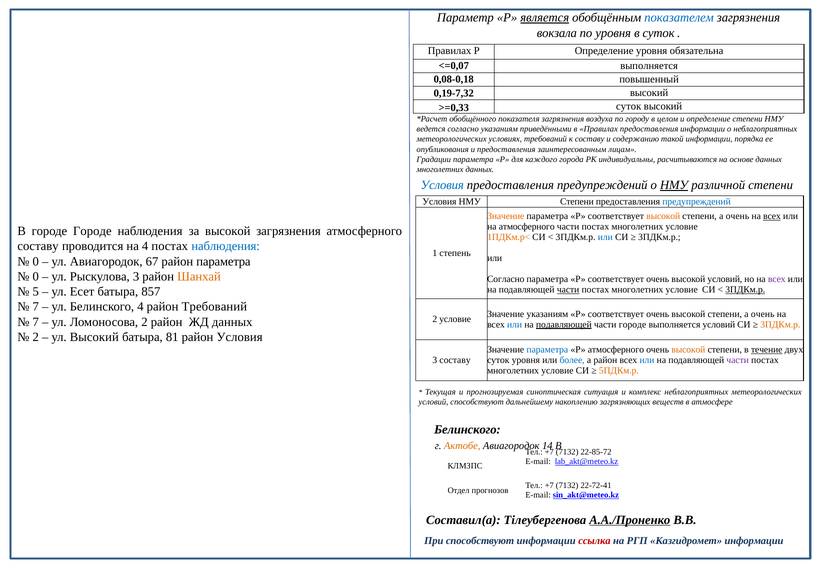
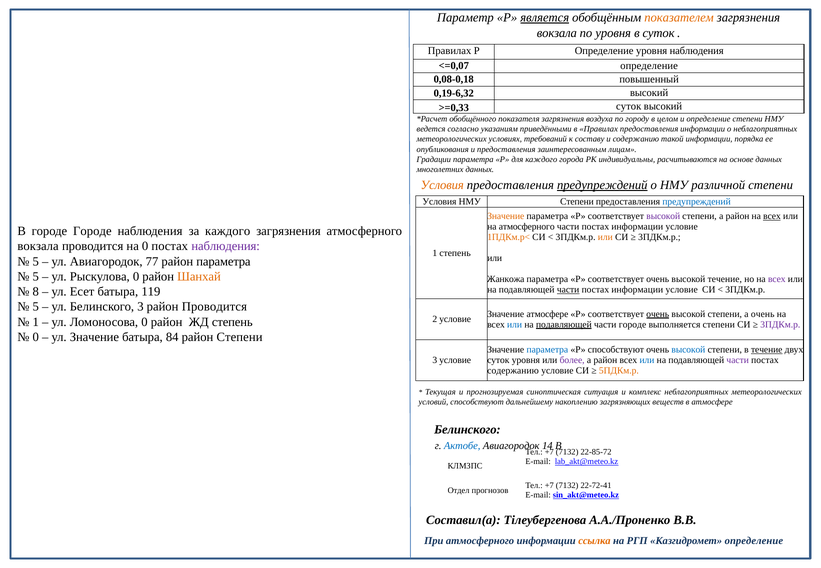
показателем colour: blue -> orange (679, 18)
уровня обязательна: обязательна -> наблюдения (697, 51)
<=0,07 выполняется: выполняется -> определение (649, 66)
0,19-7,32: 0,19-7,32 -> 0,19-6,32 (454, 93)
Условия colour: blue -> orange (442, 185)
предупреждений underline: none -> present (602, 185)
НМУ underline: present -> none (674, 185)
высокой colour: orange -> purple (663, 216)
очень: очень -> район (738, 216)
многолетних: многолетних -> информации (637, 227)
за высокой: высокой -> каждого (228, 231)
или colour: blue -> orange (605, 237)
составу: составу -> вокзала (38, 246)
на 4: 4 -> 0 (145, 246)
наблюдения colour: blue -> purple (226, 246)
0: 0 -> 5 (36, 262)
67: 67 -> 77 (152, 262)
0: 0 -> 5 (36, 277)
Рыскулова 3: 3 -> 0 (136, 277)
Согласно: Согласно -> Жанкожа (506, 279)
высокой условий: условий -> течение (725, 279)
многолетних: многолетних -> информации (637, 290)
3ПДКм.р underline: present -> none (745, 290)
5: 5 -> 8 (36, 292)
857: 857 -> 119 (151, 292)
7: 7 -> 5 (36, 307)
Белинского 4: 4 -> 3 (140, 307)
район Требований: Требований -> Проводится (214, 307)
Значение указаниям: указаниям -> атмосфере (547, 314)
очень underline: none -> present (658, 314)
7: 7 -> 1 (36, 322)
Ломоносова 2: 2 -> 0 (144, 322)
ЖД данных: данных -> степень (232, 322)
выполняется условий: условий -> степени (719, 325)
3ПДКм.р colour: orange -> purple (780, 325)
2: 2 -> 0 (36, 337)
ул Высокий: Высокий -> Значение (94, 337)
81: 81 -> 84 (172, 337)
район Условия: Условия -> Степени (240, 337)
Р атмосферного: атмосферного -> способствуют (616, 350)
высокой colour: orange -> blue (688, 350)
3 составу: составу -> условие (455, 360)
более colour: blue -> purple (572, 360)
многолетних: многолетних -> содержанию (513, 371)
Актобе colour: orange -> blue (462, 446)
А.А./Проненко underline: present -> none (630, 520)
При способствуют: способствуют -> атмосферного (480, 541)
ссылка colour: red -> orange (594, 541)
Казгидромет информации: информации -> определение (754, 541)
